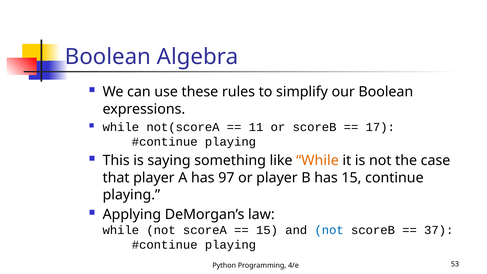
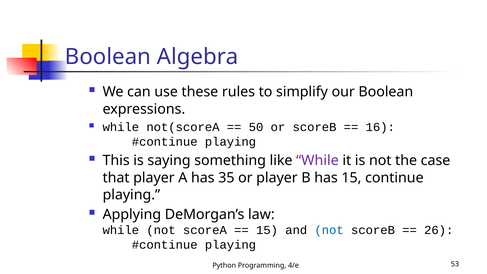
11: 11 -> 50 (256, 127)
17: 17 -> 16 (380, 127)
While colour: orange -> purple (317, 161)
97: 97 -> 35 (226, 178)
37: 37 -> 26 (439, 230)
